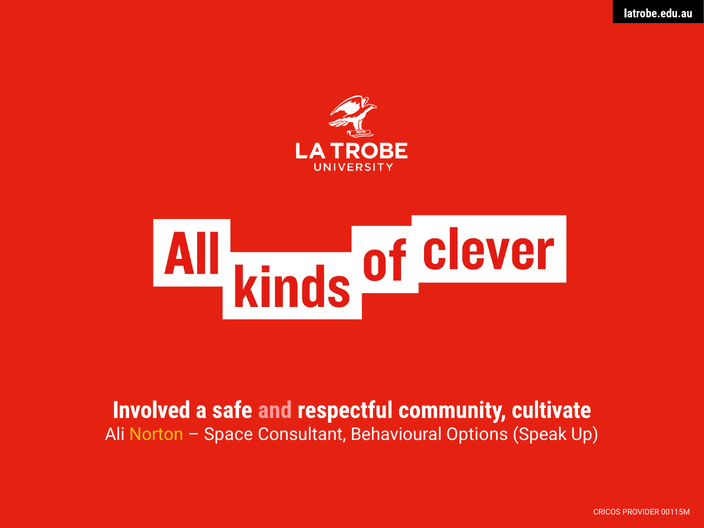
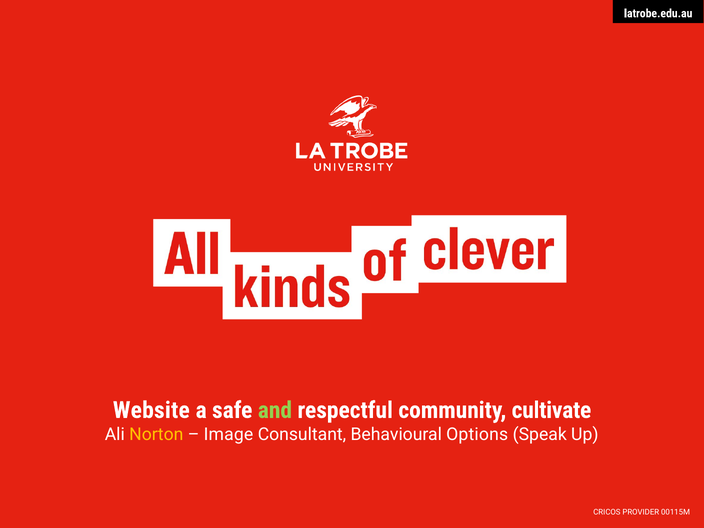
Involved: Involved -> Website (151, 410)
and colour: pink -> light green (275, 410)
Space: Space -> Image (228, 434)
